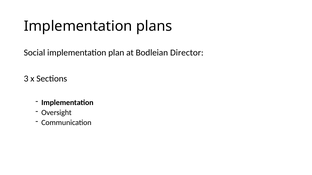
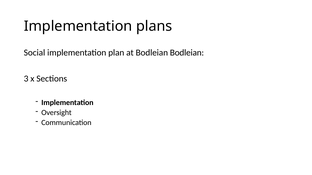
Bodleian Director: Director -> Bodleian (187, 53)
